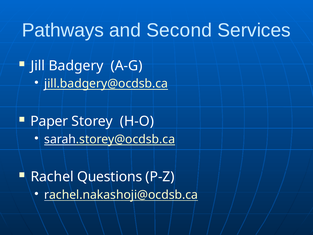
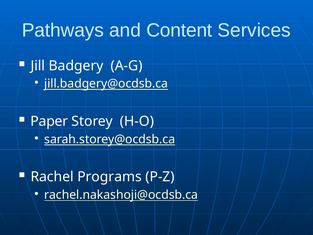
Second: Second -> Content (179, 30)
Questions: Questions -> Programs (110, 177)
